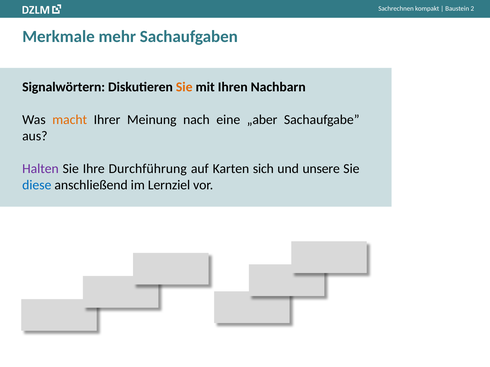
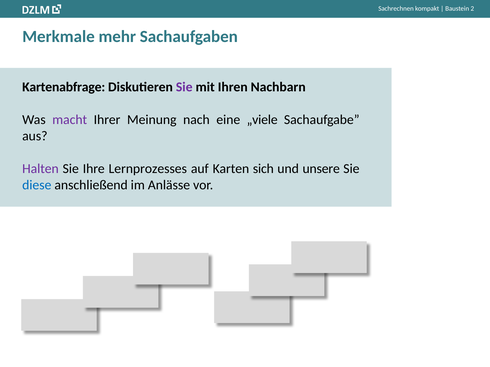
Signalwörtern: Signalwörtern -> Kartenabfrage (64, 87)
Sie colour: orange -> purple (184, 87)
macht colour: orange -> purple (70, 120)
„aber: „aber -> „viele (262, 120)
Durchführung: Durchführung -> Lernprozesses (148, 169)
Lernziel: Lernziel -> Anlässe (169, 185)
